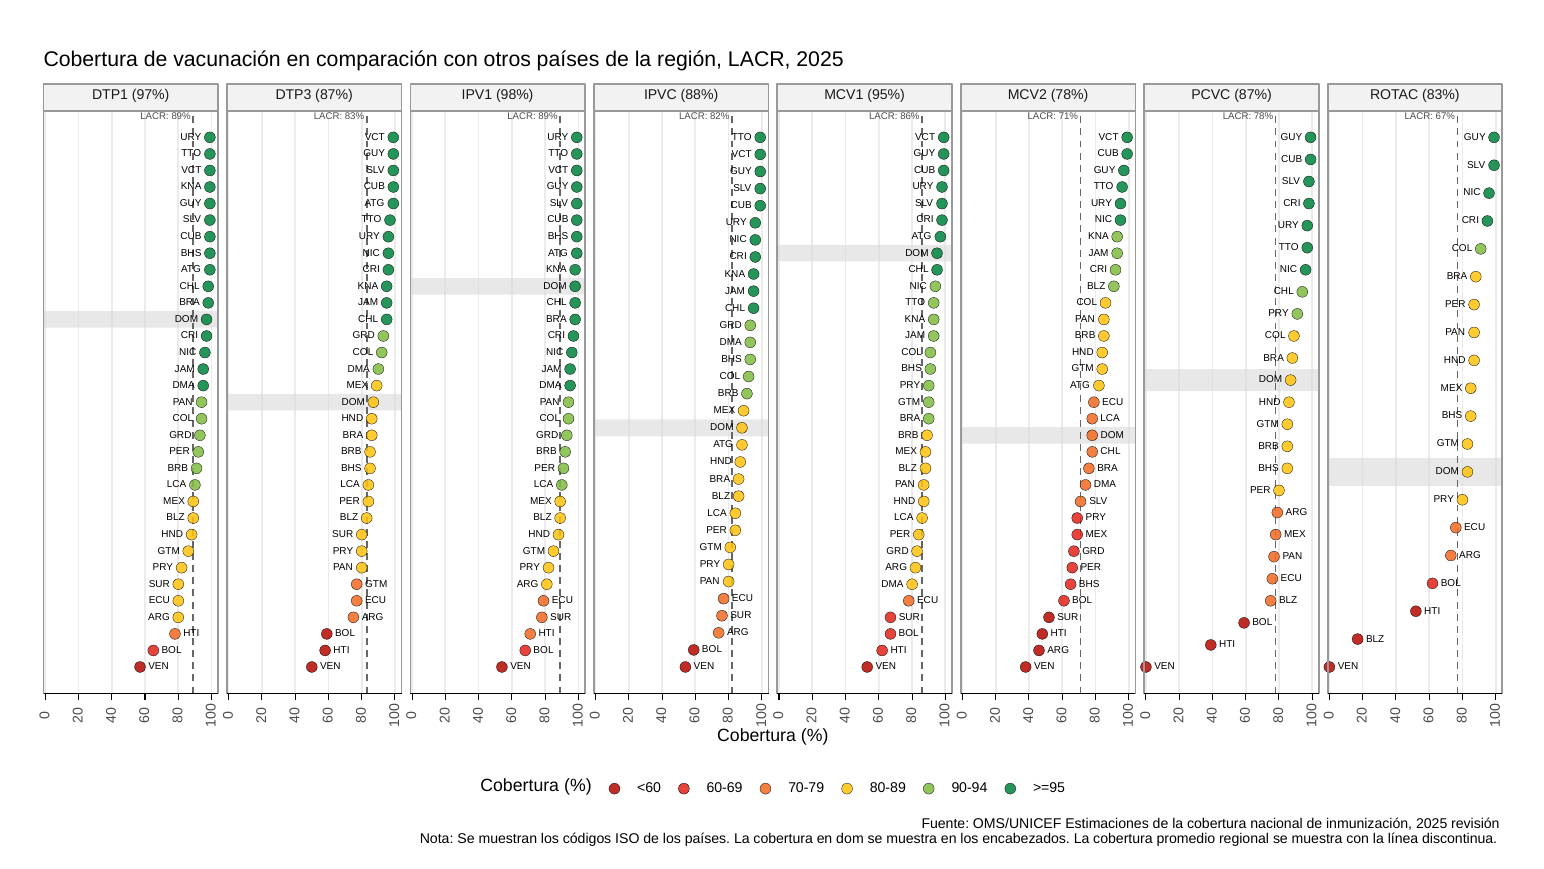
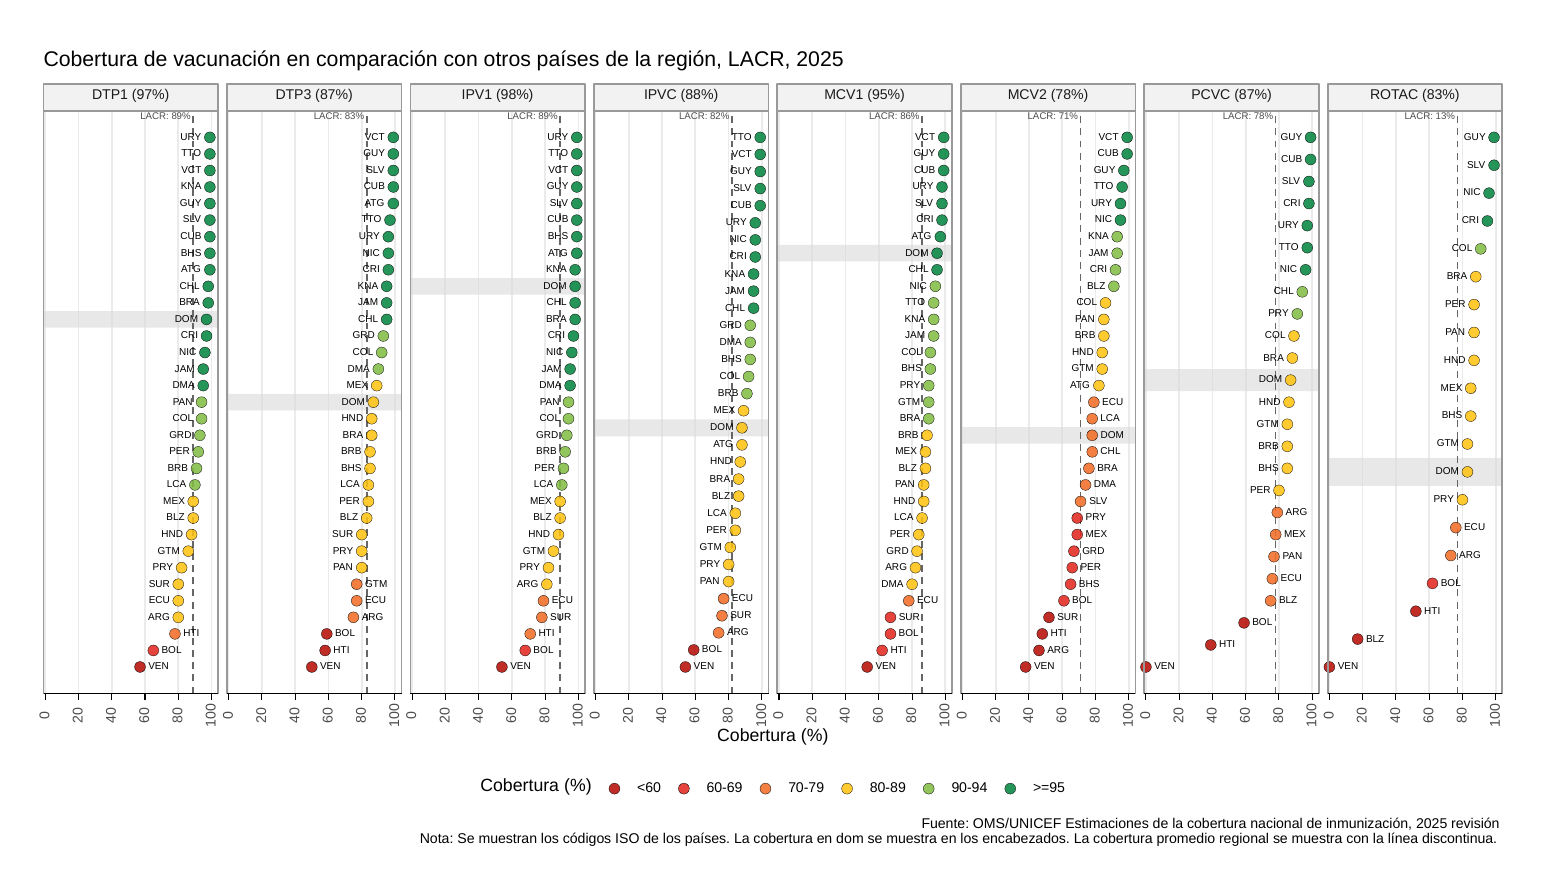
67%: 67% -> 13% (1445, 116)
